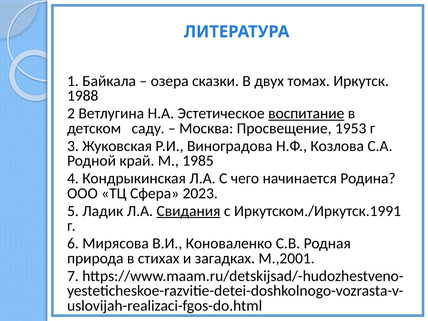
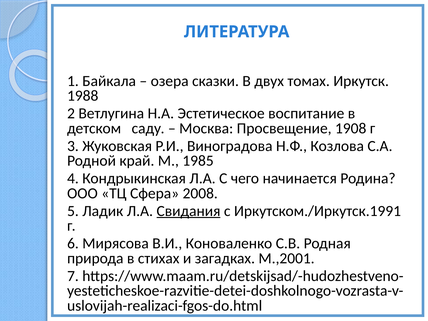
воспитание underline: present -> none (306, 113)
1953: 1953 -> 1908 (351, 128)
2023: 2023 -> 2008 (200, 193)
